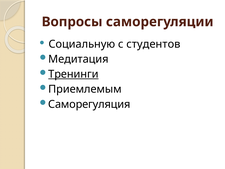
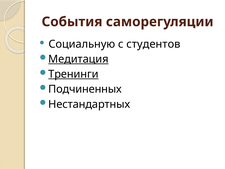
Вопросы: Вопросы -> События (72, 22)
Медитация underline: none -> present (78, 59)
Приемлемым: Приемлемым -> Подчиненных (85, 89)
Саморегуляция: Саморегуляция -> Нестандартных (89, 104)
